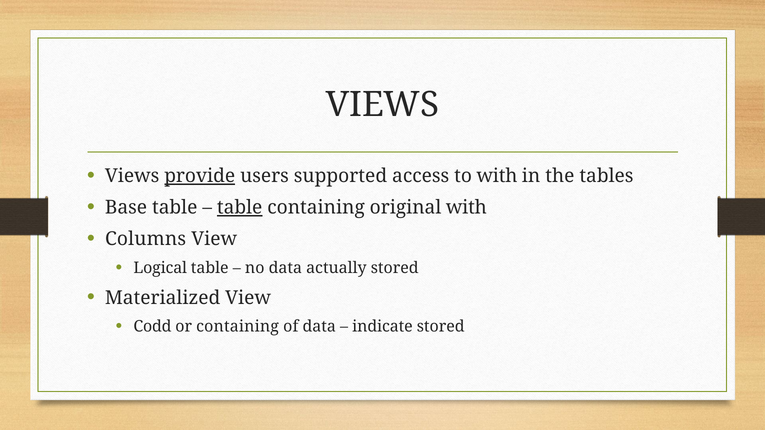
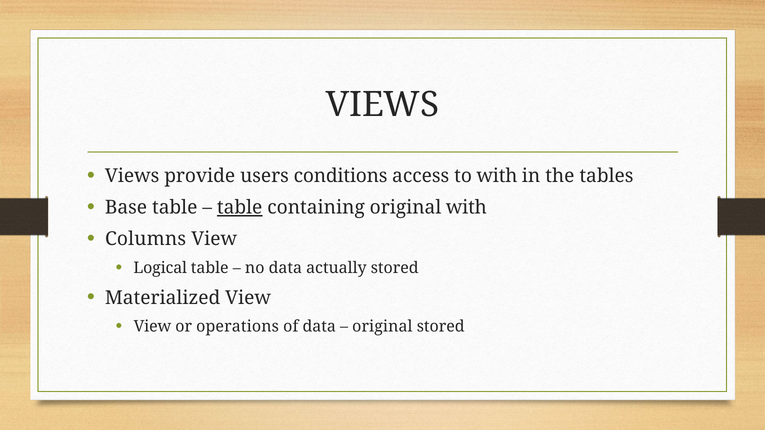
provide underline: present -> none (200, 176)
supported: supported -> conditions (341, 176)
Codd: Codd -> View (152, 327)
or containing: containing -> operations (238, 327)
indicate: indicate -> original (382, 327)
